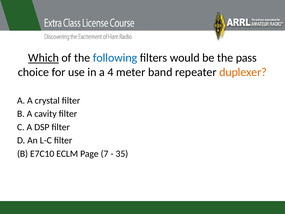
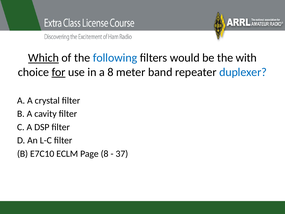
pass: pass -> with (246, 58)
for underline: none -> present (59, 72)
a 4: 4 -> 8 (110, 72)
duplexer colour: orange -> blue (243, 72)
Page 7: 7 -> 8 (105, 154)
35: 35 -> 37 (122, 154)
